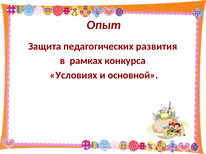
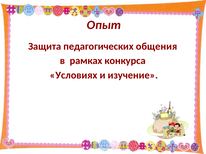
развития: развития -> общения (157, 47)
основной: основной -> изучение (133, 75)
